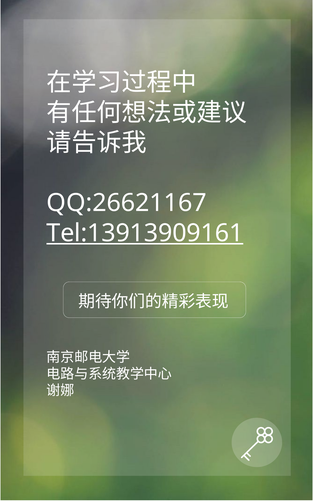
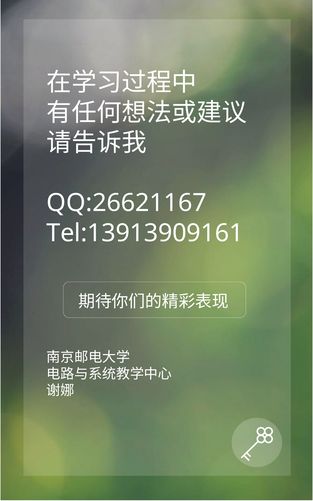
Tel:13913909161 underline: present -> none (145, 233)
